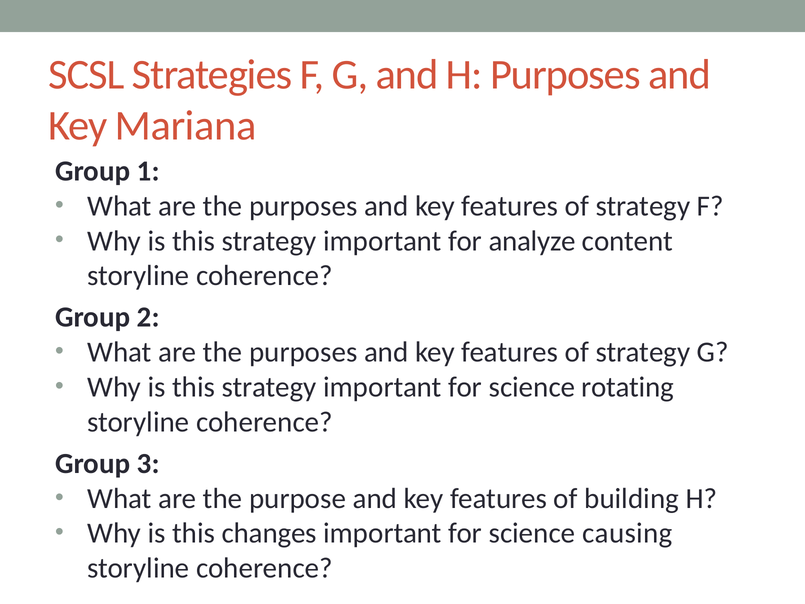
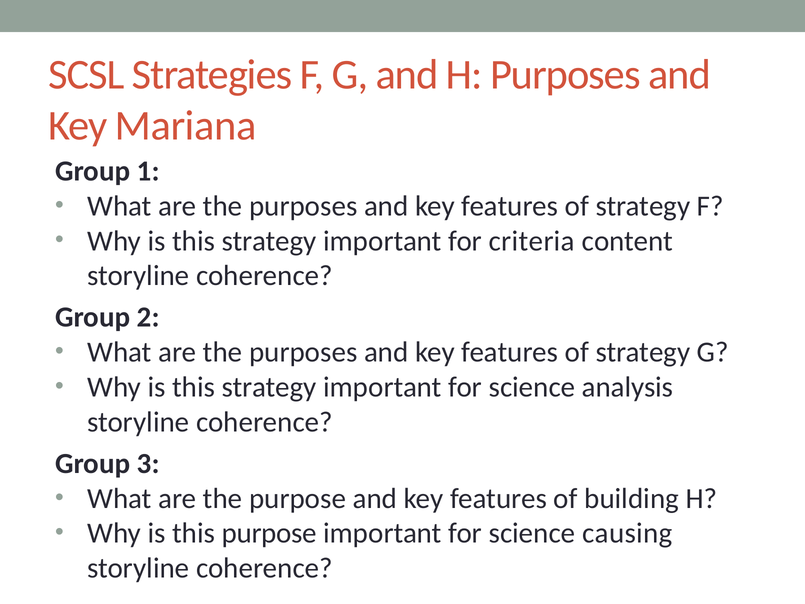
analyze: analyze -> criteria (532, 241)
rotating: rotating -> analysis (628, 387)
this changes: changes -> purpose (269, 533)
